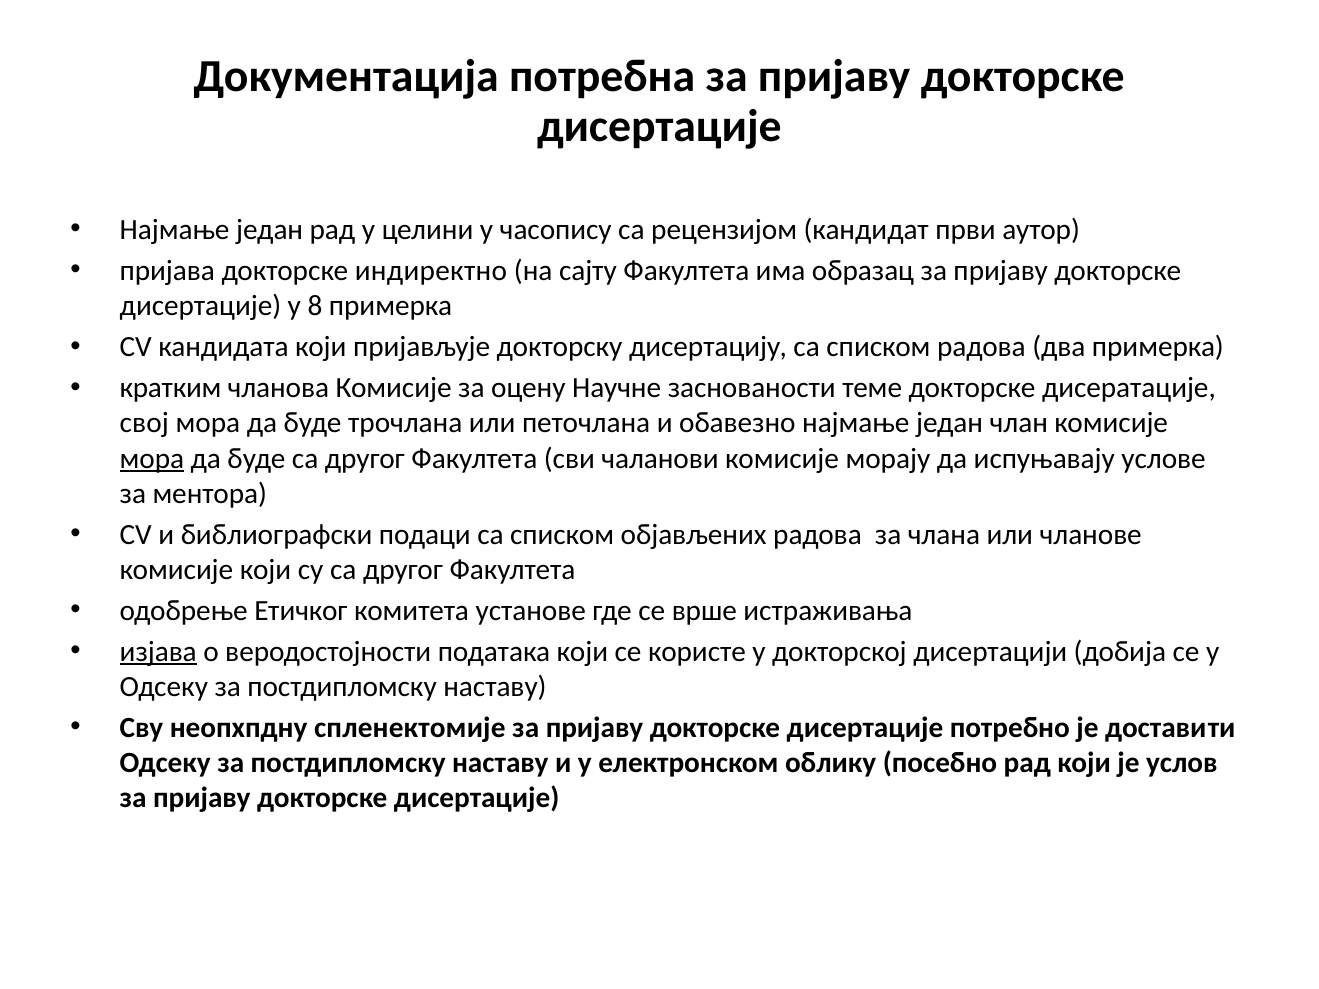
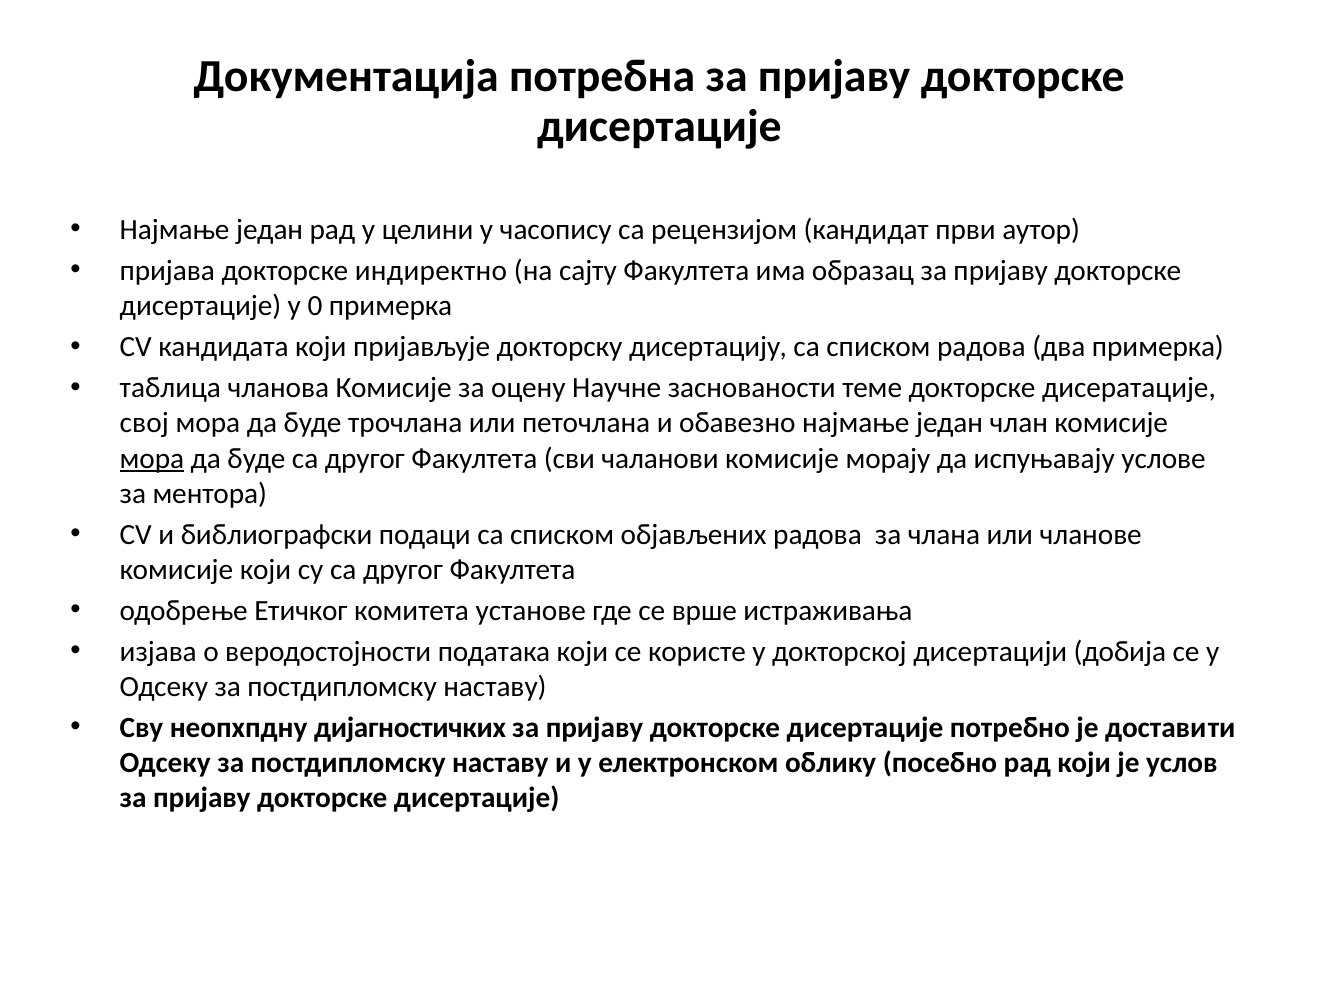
8: 8 -> 0 (315, 306)
кратким: кратким -> таблица (170, 388)
изјава underline: present -> none (158, 652)
спленектомије: спленектомије -> дијагностичких (410, 728)
